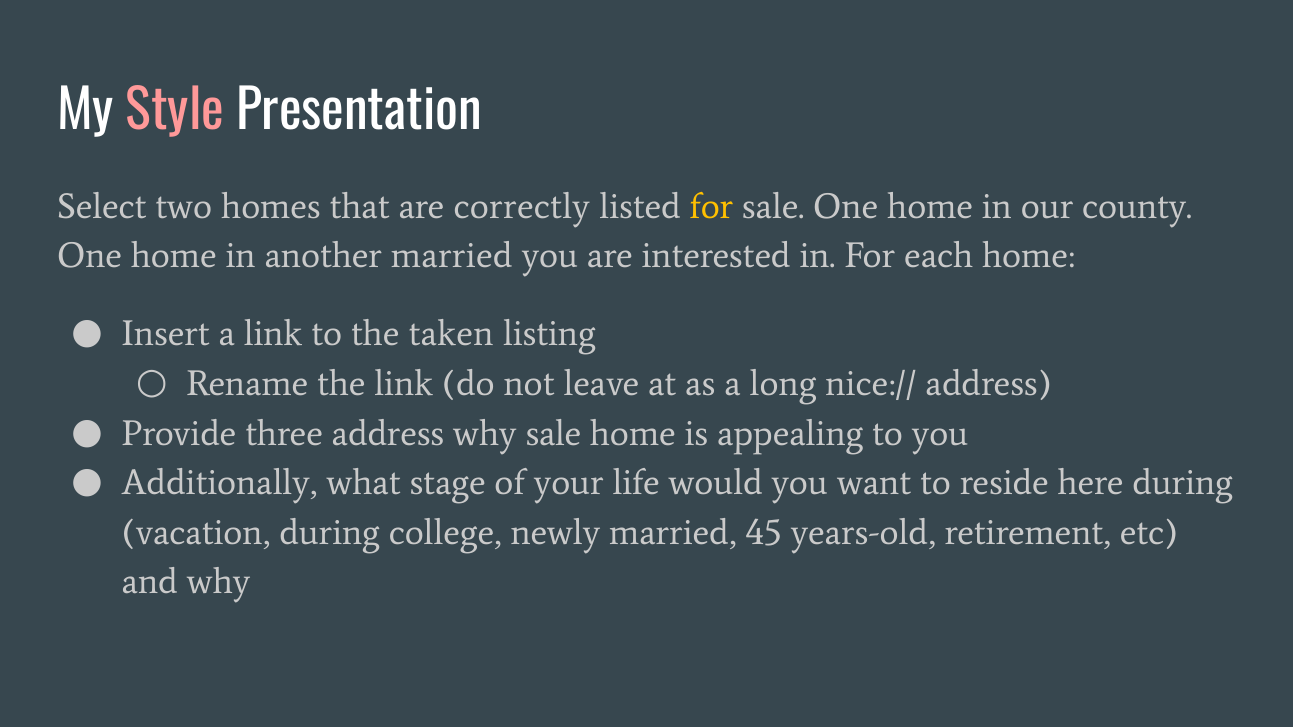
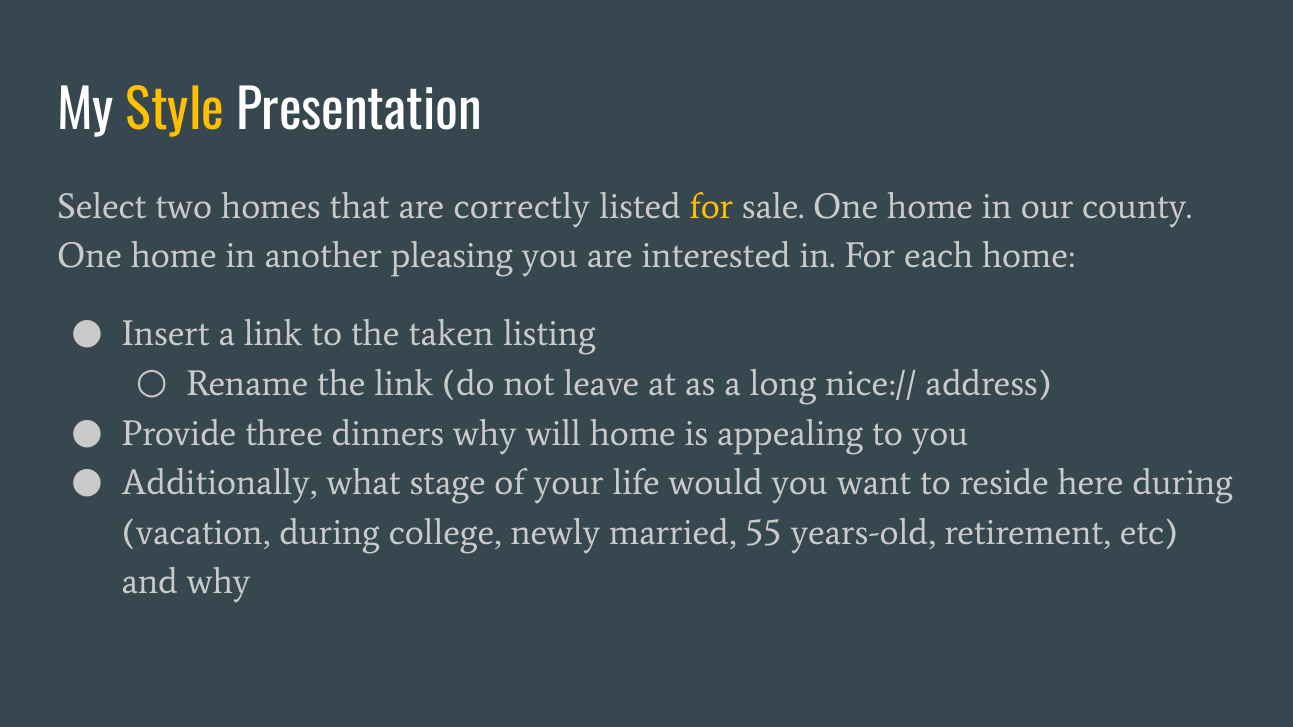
Style colour: pink -> yellow (175, 112)
another married: married -> pleasing (452, 256)
three address: address -> dinners (388, 433)
why sale: sale -> will (553, 433)
45: 45 -> 55 (763, 533)
